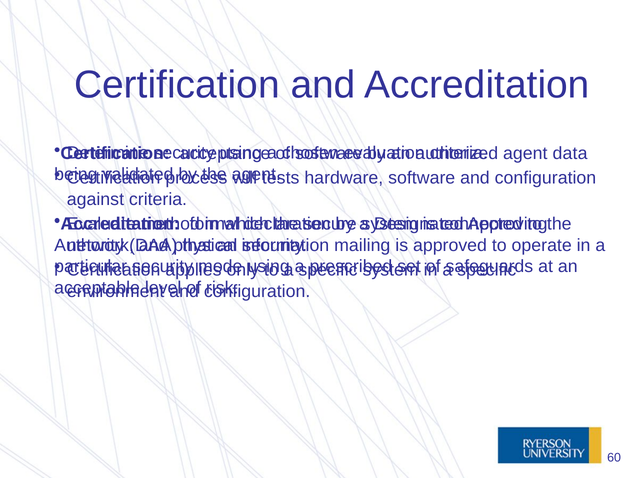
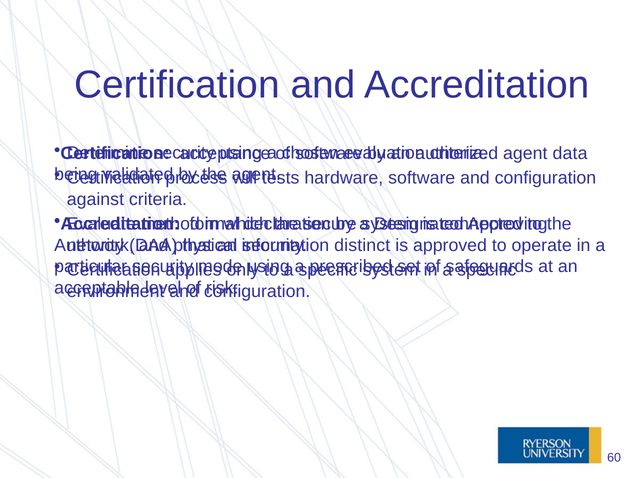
mailing: mailing -> distinct (362, 246)
